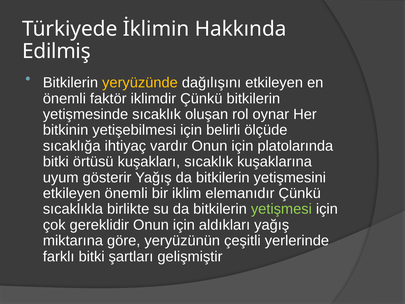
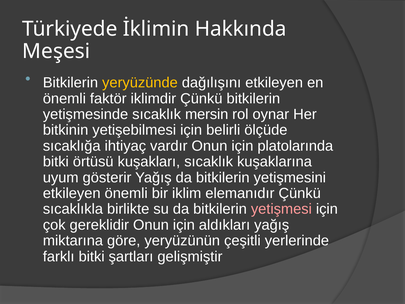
Edilmiş: Edilmiş -> Meşesi (56, 51)
oluşan: oluşan -> mersin (207, 114)
yetişmesi colour: light green -> pink (281, 209)
